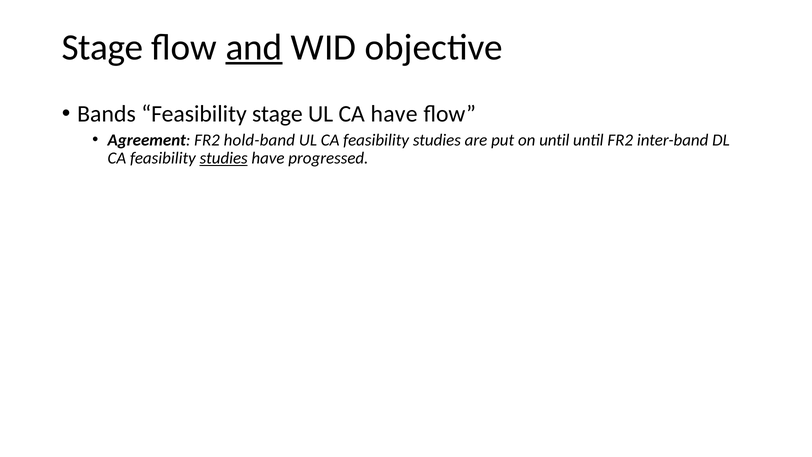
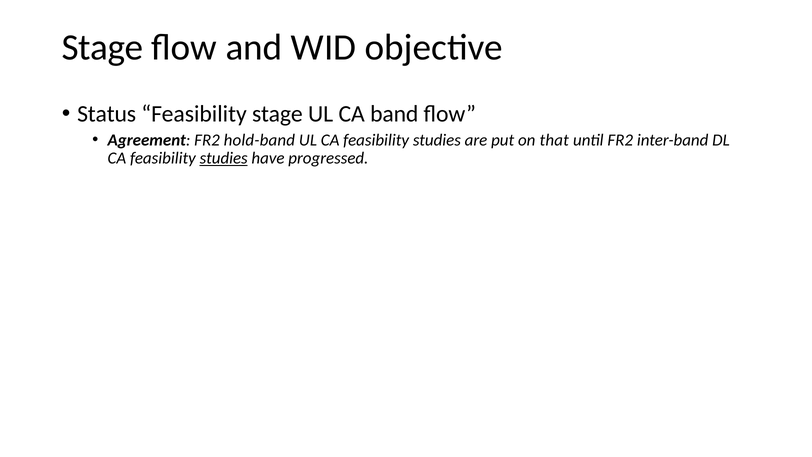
and underline: present -> none (254, 47)
Bands: Bands -> Status (107, 114)
CA have: have -> band (394, 114)
on until: until -> that (554, 140)
